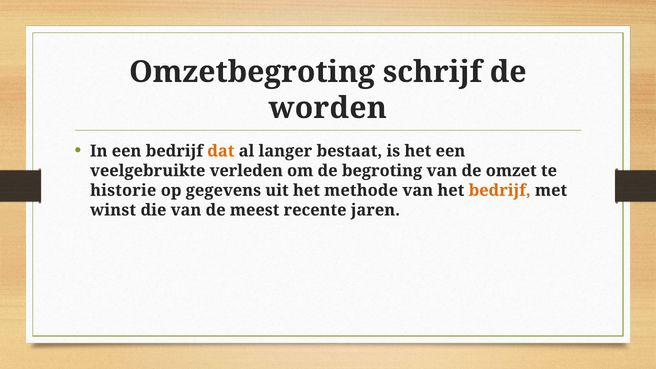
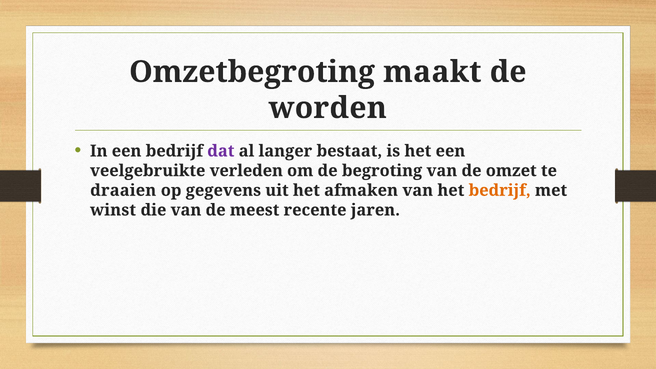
schrijf: schrijf -> maakt (432, 72)
dat colour: orange -> purple (221, 151)
historie: historie -> draaien (123, 190)
methode: methode -> afmaken (361, 190)
